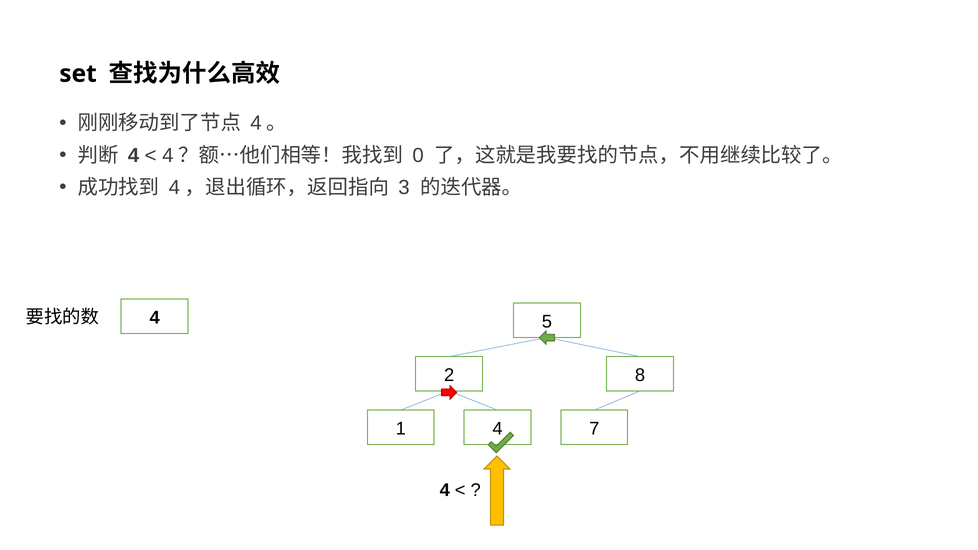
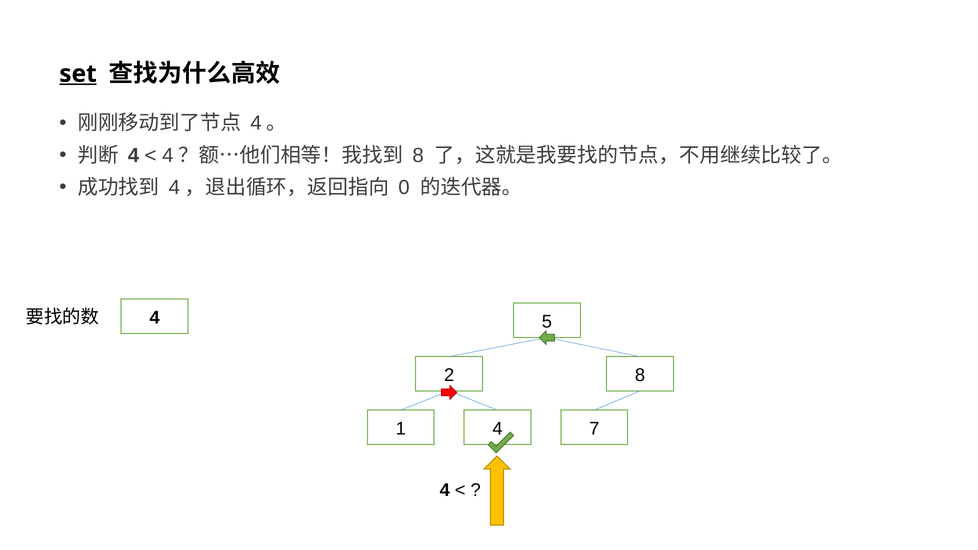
set underline: none -> present (78, 74)
0: 0 -> 8 (418, 155)
3: 3 -> 0 (404, 188)
